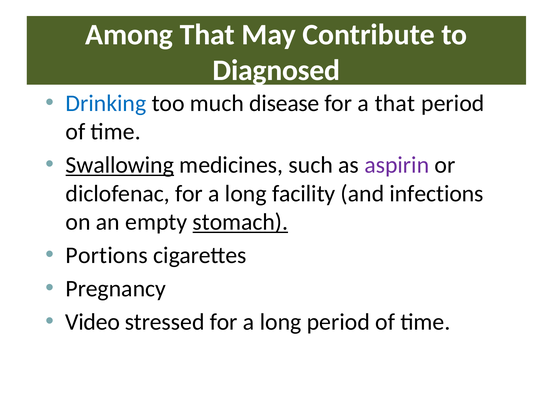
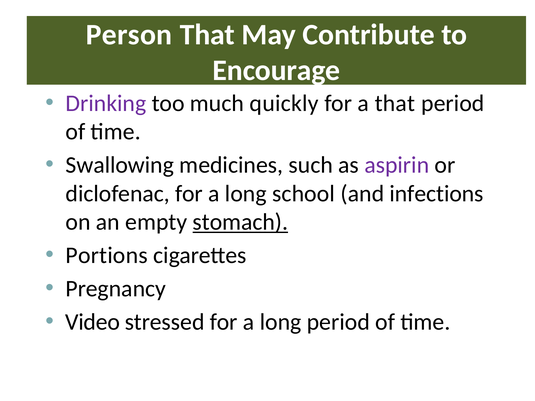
Among: Among -> Person (129, 35)
Diagnosed: Diagnosed -> Encourage (276, 70)
Drinking colour: blue -> purple (106, 103)
disease: disease -> quickly (284, 103)
Swallowing underline: present -> none (120, 165)
facility: facility -> school (304, 194)
